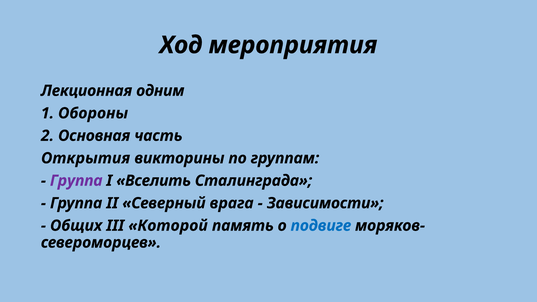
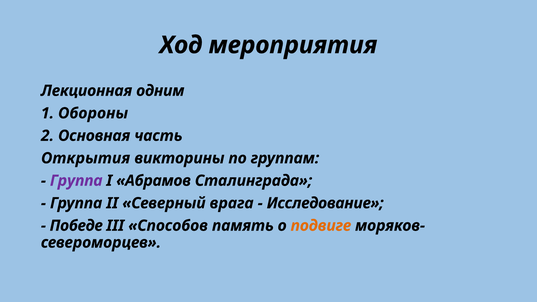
Вселить: Вселить -> Абрамов (154, 181)
Зависимости: Зависимости -> Исследование (325, 203)
Общих: Общих -> Победе (76, 226)
Которой: Которой -> Способов (168, 226)
подвиге colour: blue -> orange (321, 226)
